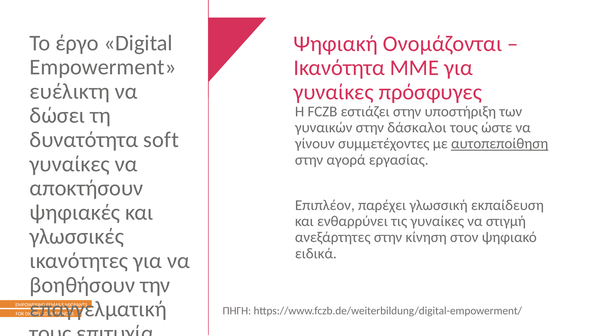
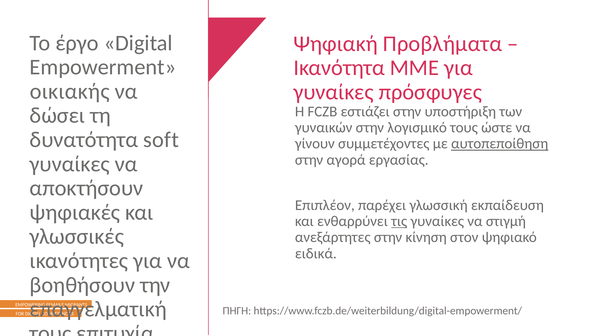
Ονομάζονται: Ονομάζονται -> Προβλήματα (442, 44)
ευέλικτη: ευέλικτη -> οικιακής (70, 91)
δάσκαλοι: δάσκαλοι -> λογισμικό (417, 127)
τις underline: none -> present (399, 221)
